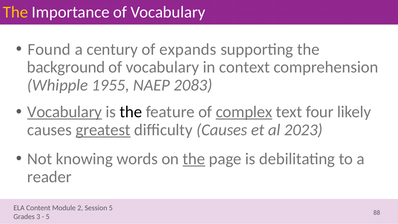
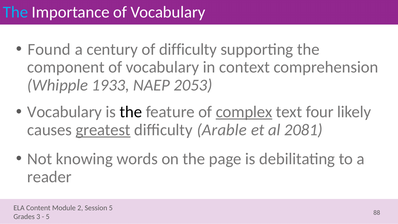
The colour: yellow -> light blue (15, 12)
of expands: expands -> difficulty (188, 49)
background: background -> component (66, 67)
1955: 1955 -> 1933 (111, 85)
2083: 2083 -> 2053 (193, 85)
Vocabulary underline: present -> none (65, 112)
difficulty Causes: Causes -> Arable (222, 130)
2023: 2023 -> 2081 (303, 130)
the underline: present -> none (194, 159)
